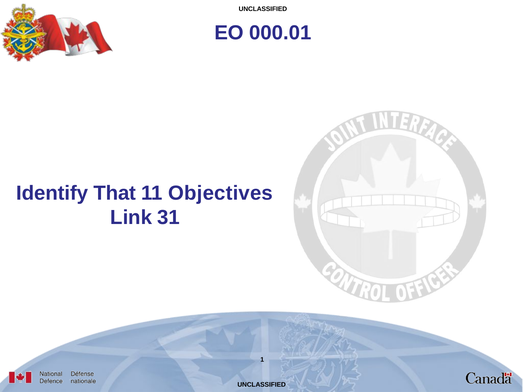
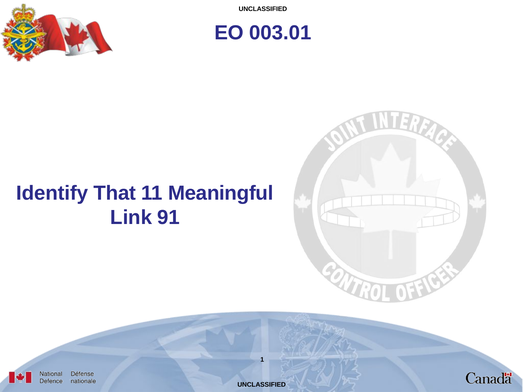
000.01: 000.01 -> 003.01 (280, 33)
Objectives: Objectives -> Meaningful (221, 193)
31: 31 -> 91 (168, 218)
